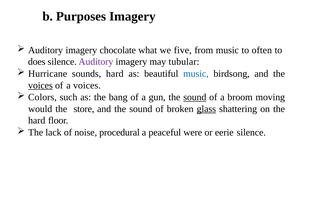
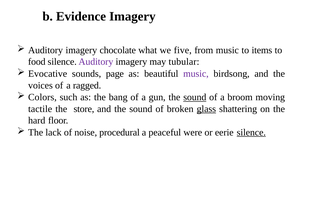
Purposes: Purposes -> Evidence (81, 16)
often: often -> items (262, 50)
does: does -> food (37, 62)
Hurricane: Hurricane -> Evocative (48, 74)
sounds hard: hard -> page (115, 74)
music colour: blue -> purple (196, 74)
voices underline: present -> none (40, 85)
a voices: voices -> ragged (87, 85)
would: would -> tactile (40, 109)
silence underline: none -> present (251, 133)
